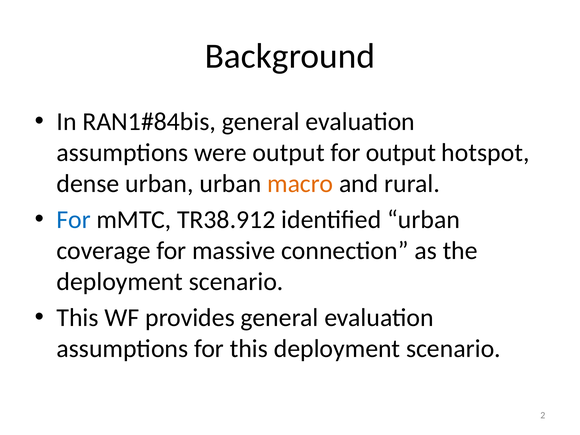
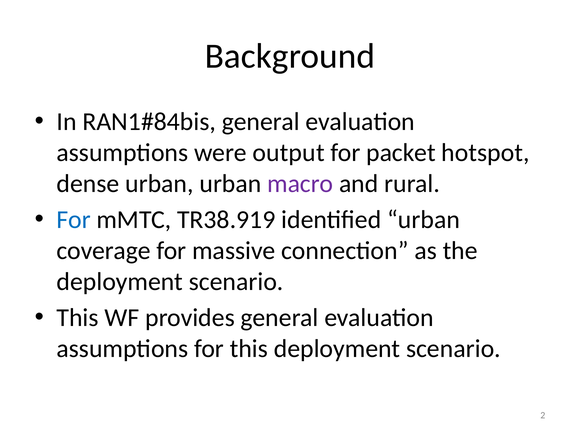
for output: output -> packet (401, 153)
macro colour: orange -> purple (300, 184)
TR38.912: TR38.912 -> TR38.919 (226, 220)
